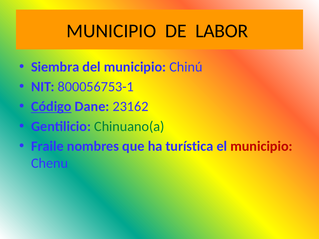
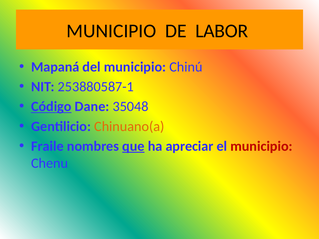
Siembra: Siembra -> Mapaná (55, 67)
800056753-1: 800056753-1 -> 253880587-1 (96, 87)
23162: 23162 -> 35048 (131, 107)
Chinuano(a colour: green -> orange (129, 126)
que underline: none -> present (133, 146)
turística: turística -> apreciar (189, 146)
